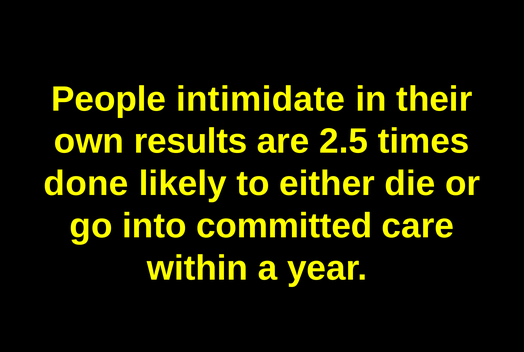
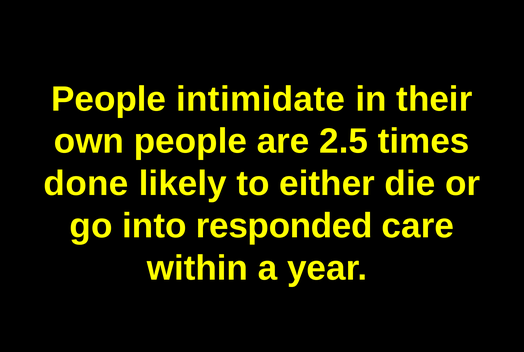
own results: results -> people (190, 141)
committed: committed -> responded (284, 226)
